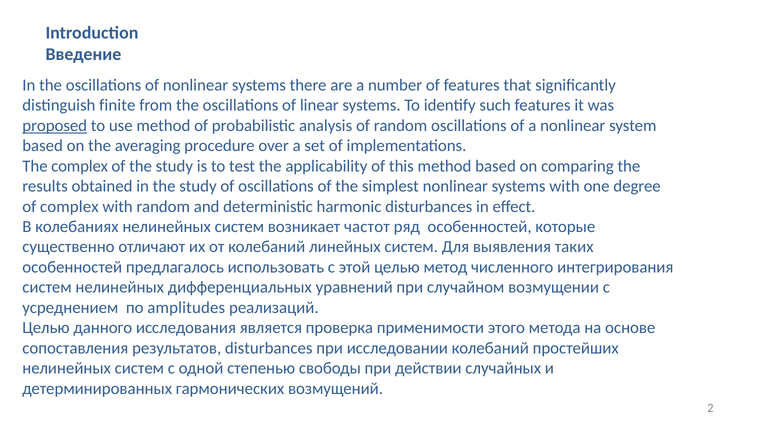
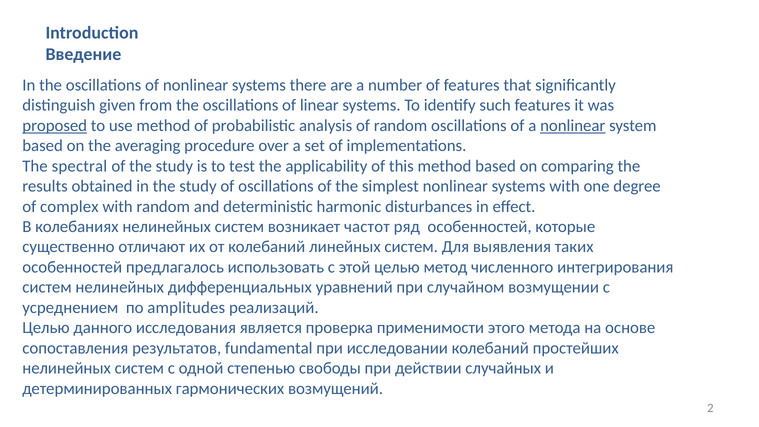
finite: finite -> given (117, 105)
nonlinear underline: none -> present (573, 126)
The complex: complex -> spectral (79, 166)
результатов disturbances: disturbances -> fundamental (269, 348)
